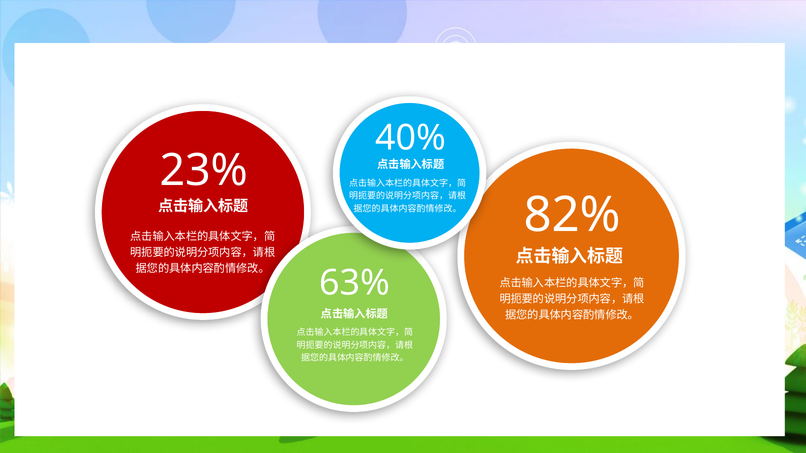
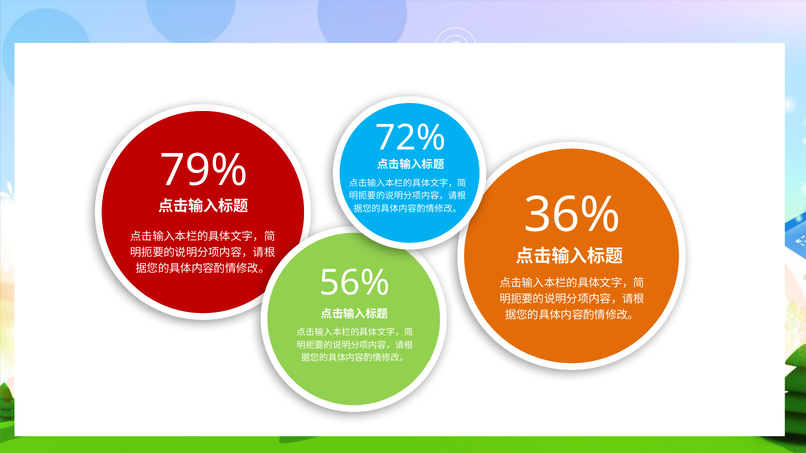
40%: 40% -> 72% (411, 138)
23%: 23% -> 79% (204, 171)
82%: 82% -> 36% (572, 215)
63%: 63% -> 56% (355, 283)
